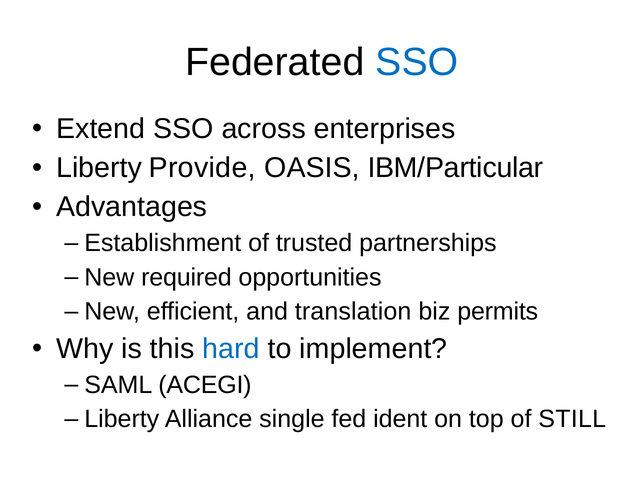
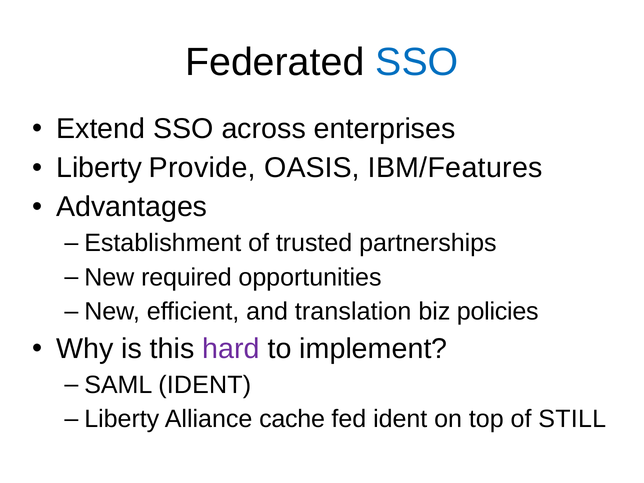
IBM/Particular: IBM/Particular -> IBM/Features (455, 168)
permits: permits -> policies (498, 312)
hard colour: blue -> purple (231, 349)
SAML ACEGI: ACEGI -> IDENT (205, 385)
single: single -> cache (292, 419)
